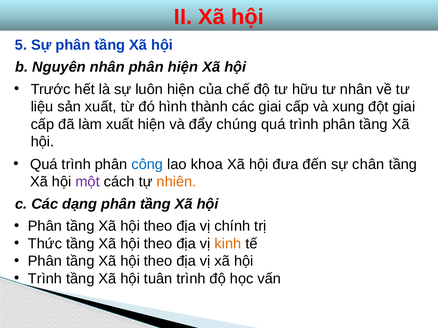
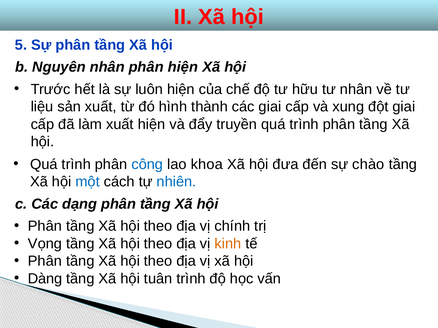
chúng: chúng -> truyền (237, 124)
chân: chân -> chào (368, 165)
một colour: purple -> blue (88, 182)
nhiên colour: orange -> blue (176, 182)
Thức: Thức -> Vọng (45, 244)
Trình: Trình -> Dàng (45, 279)
